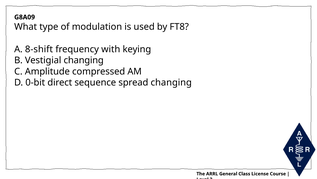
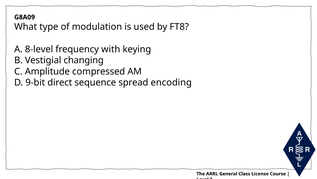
8-shift: 8-shift -> 8-level (39, 49)
0-bit: 0-bit -> 9-bit (35, 82)
spread changing: changing -> encoding (171, 82)
